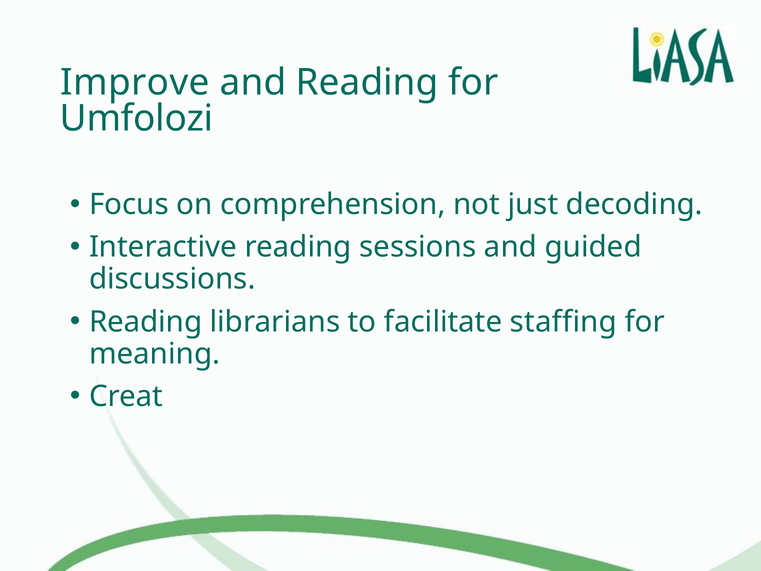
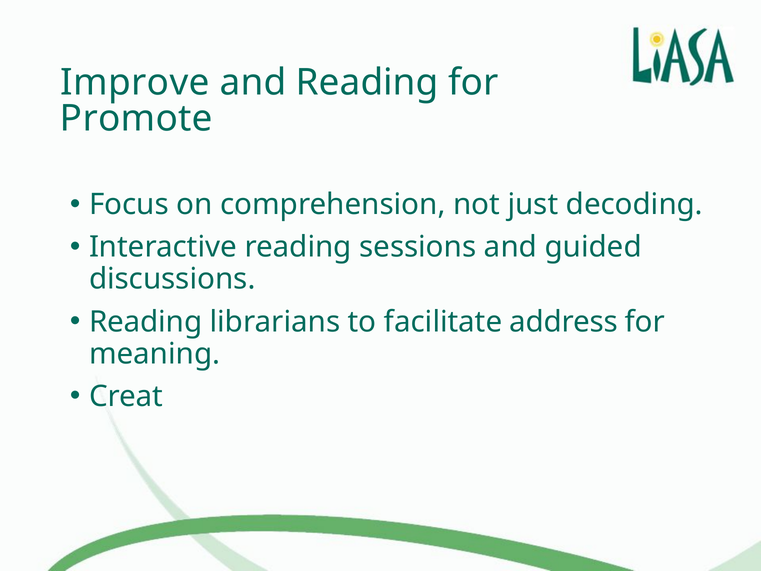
Umfolozi: Umfolozi -> Promote (136, 119)
staffing: staffing -> address (564, 322)
